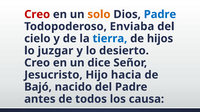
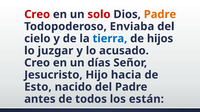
solo colour: orange -> red (99, 14)
Padre colour: blue -> orange (160, 14)
desierto: desierto -> acusado (124, 51)
dice: dice -> días (99, 63)
Bajó: Bajó -> Esto (38, 87)
causa: causa -> están (146, 99)
